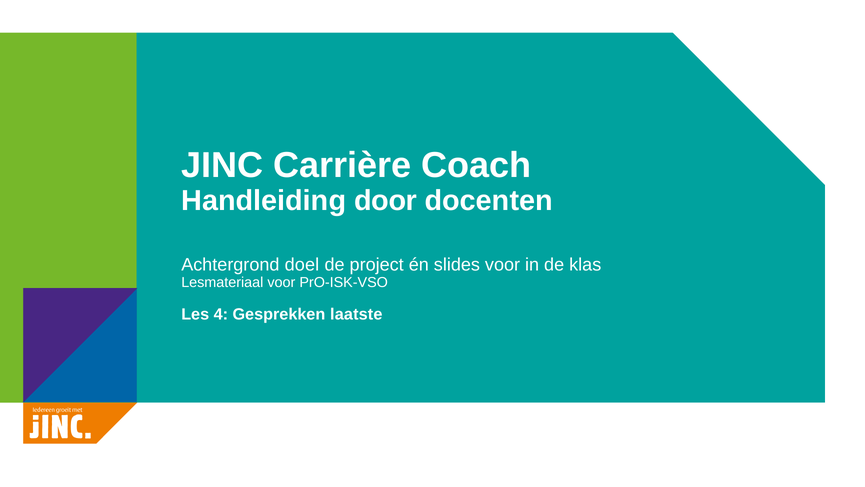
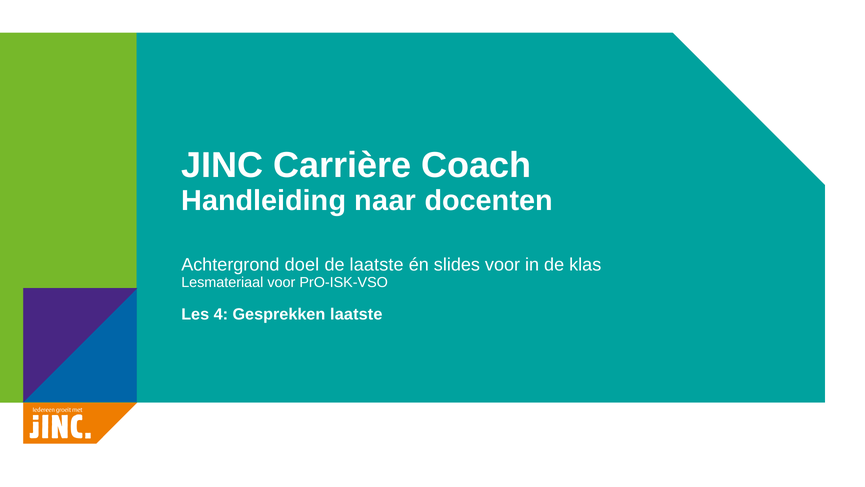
door: door -> naar (385, 200)
de project: project -> laatste (377, 265)
